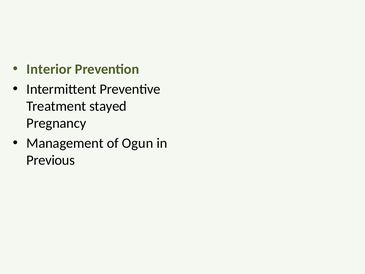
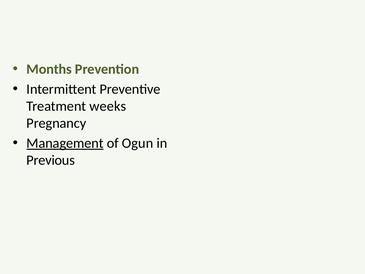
Interior: Interior -> Months (49, 69)
stayed: stayed -> weeks (108, 106)
Management underline: none -> present (65, 143)
